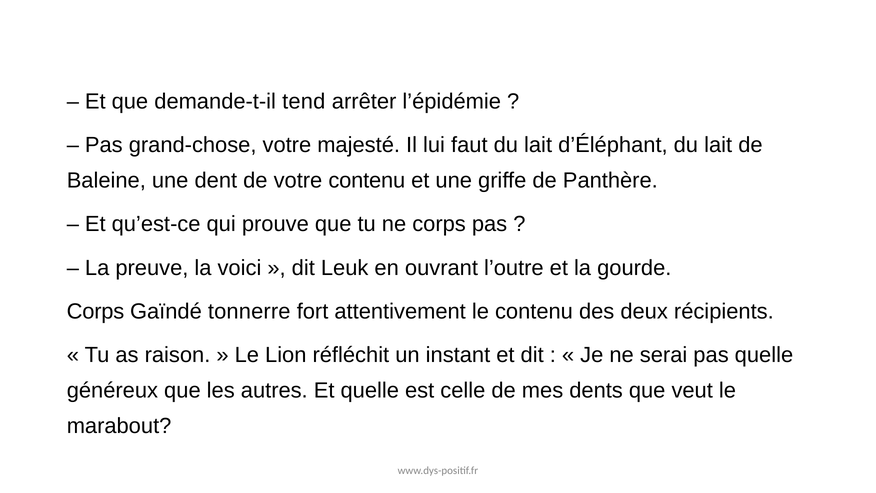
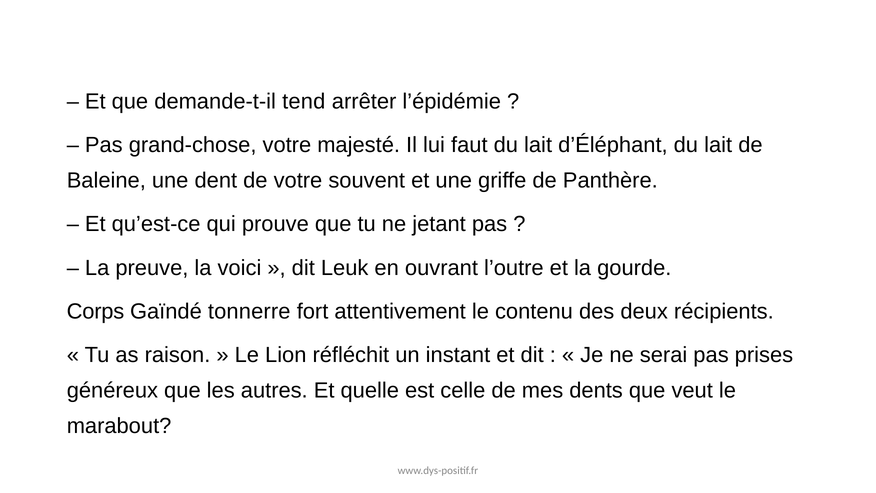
votre contenu: contenu -> souvent (367, 180)
ne corps: corps -> jetant (439, 224)
pas quelle: quelle -> prises (764, 355)
